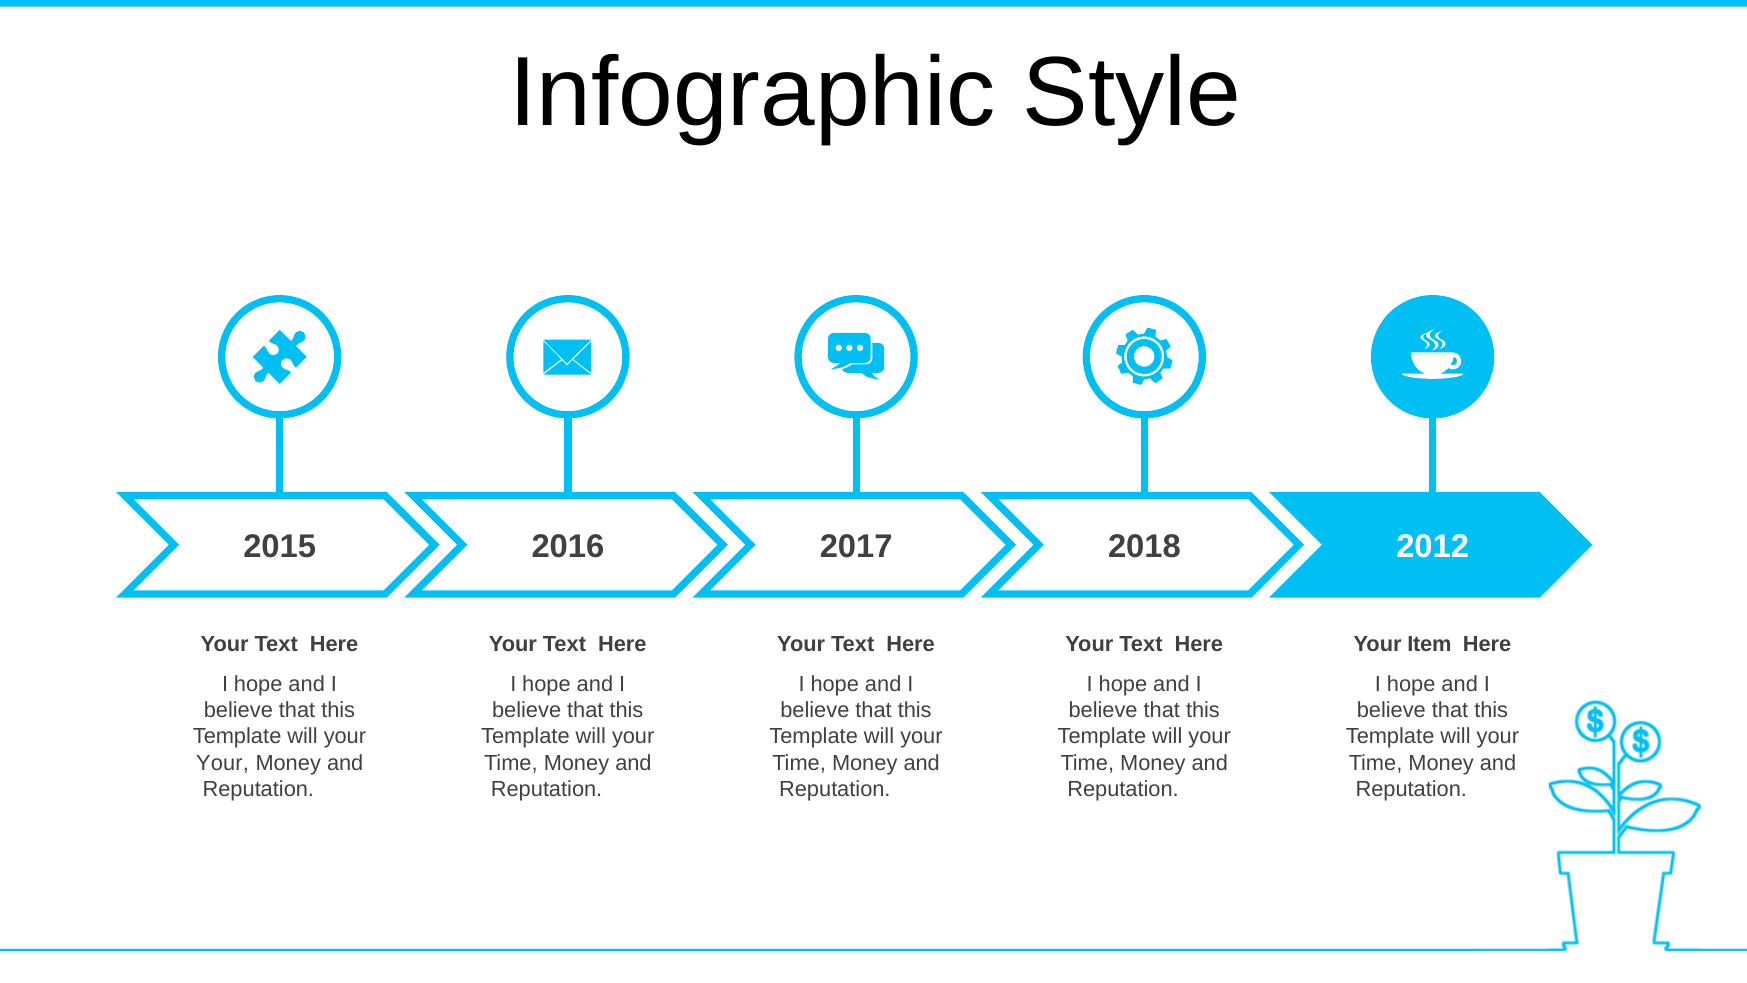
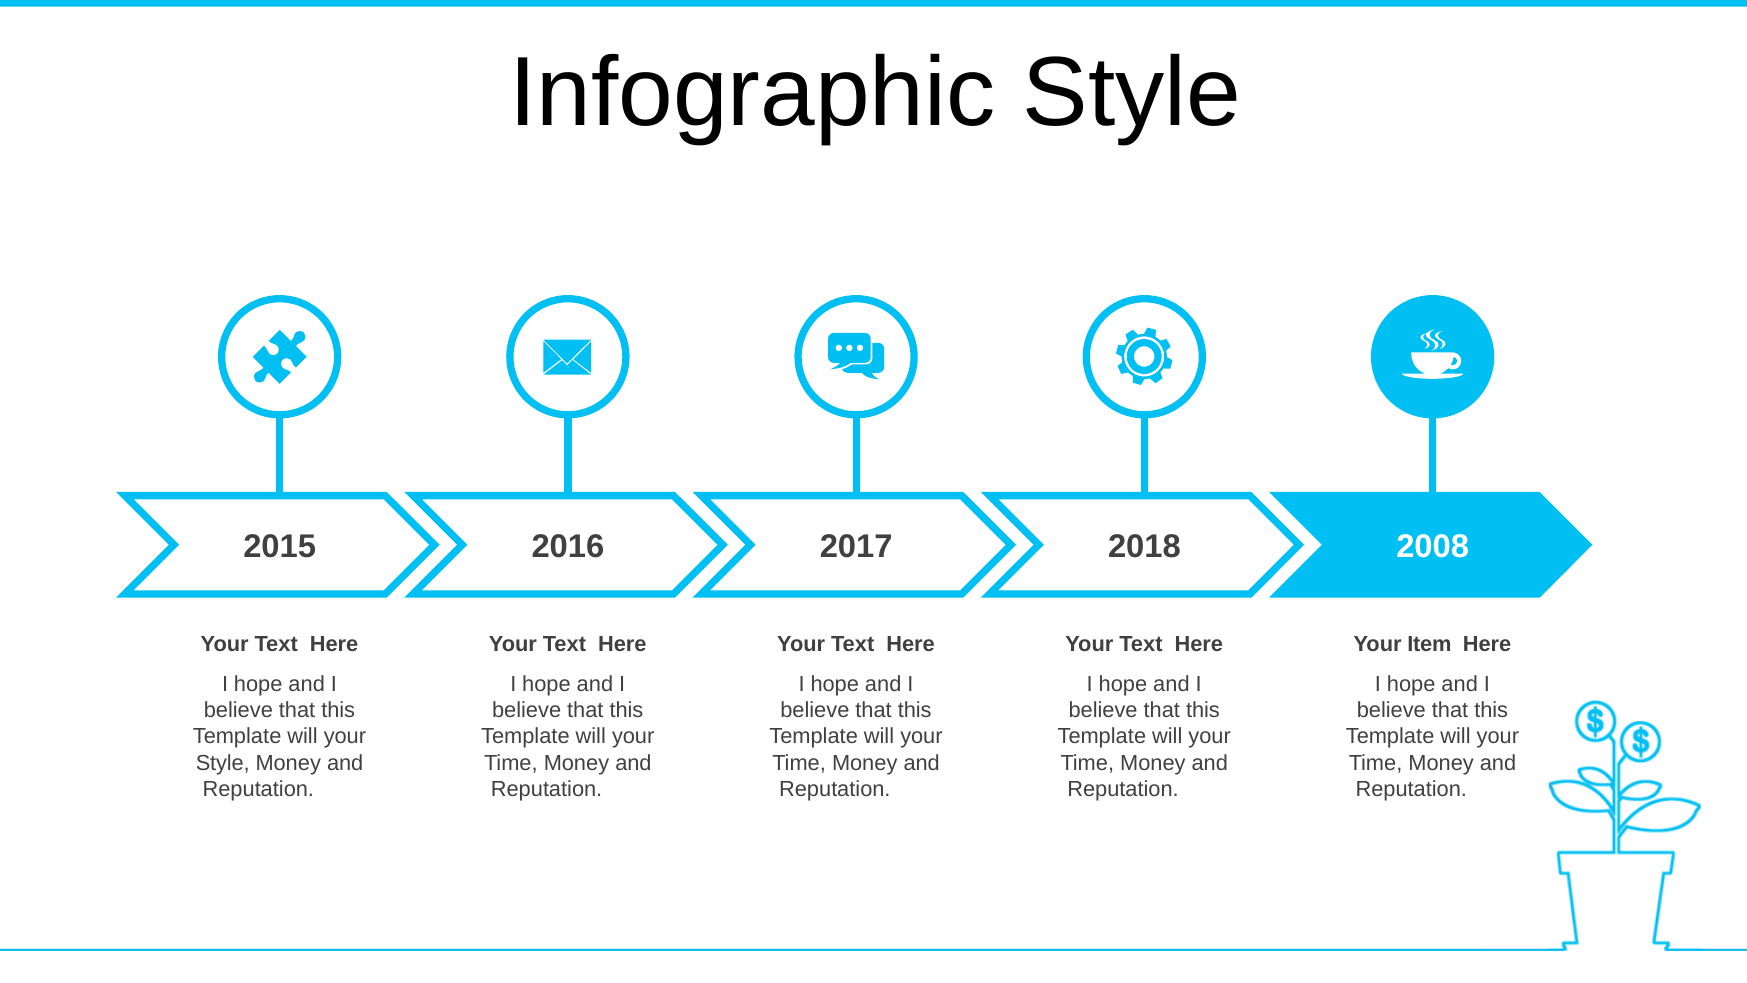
2012: 2012 -> 2008 (1433, 547)
Your: Your -> Style (223, 763)
